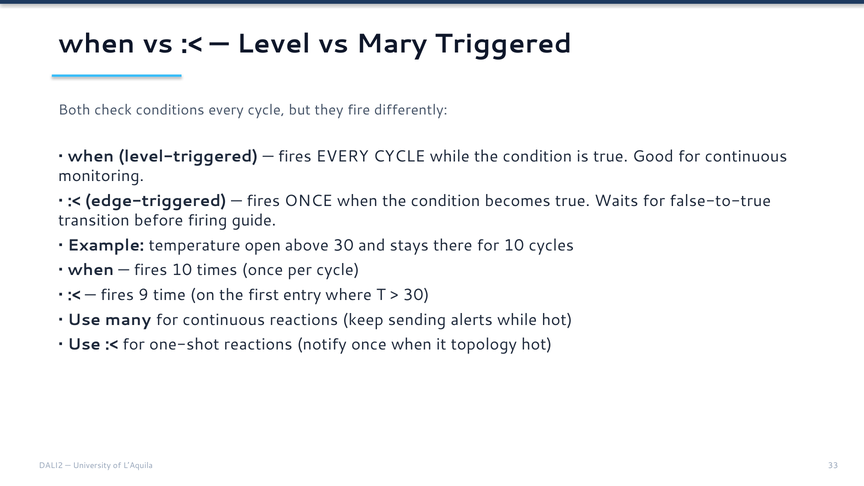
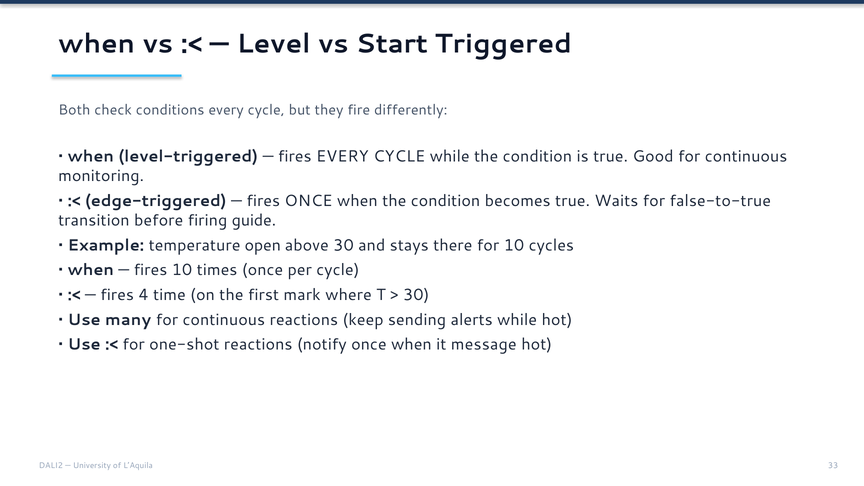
Mary: Mary -> Start (392, 44)
9: 9 -> 4 (143, 295)
entry: entry -> mark (302, 295)
topology: topology -> message (484, 345)
